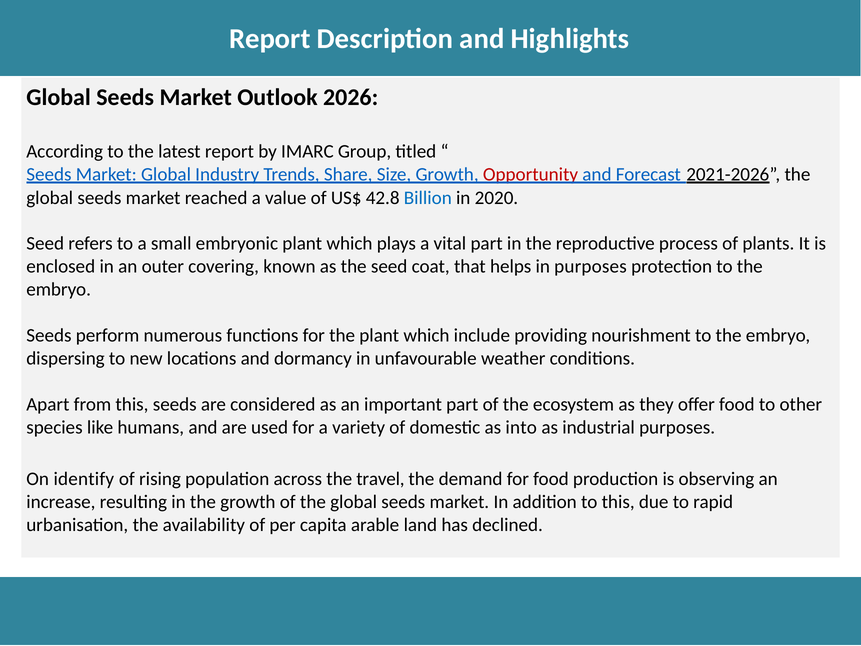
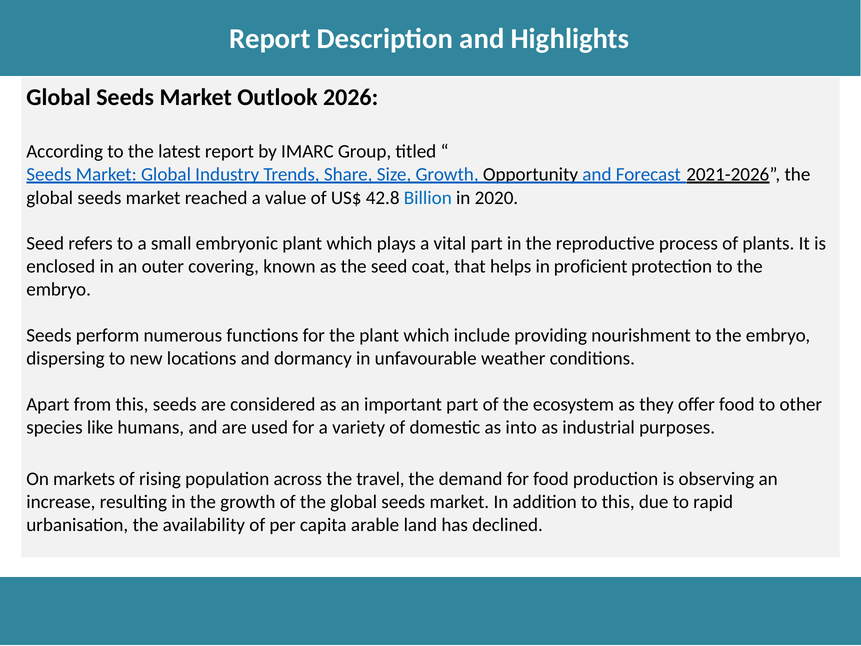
Opportunity colour: red -> black (531, 174)
in purposes: purposes -> proficient (591, 266)
identify: identify -> markets (84, 479)
